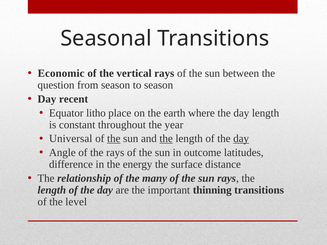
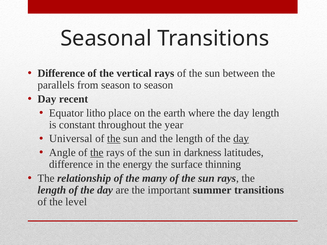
Economic: Economic -> Difference (61, 73)
question: question -> parallels (56, 85)
the underline: present -> none (166, 139)
the underline: none -> present (97, 153)
outcome: outcome -> darkness (203, 153)
distance: distance -> thinning (223, 164)
thinning: thinning -> summer (212, 190)
